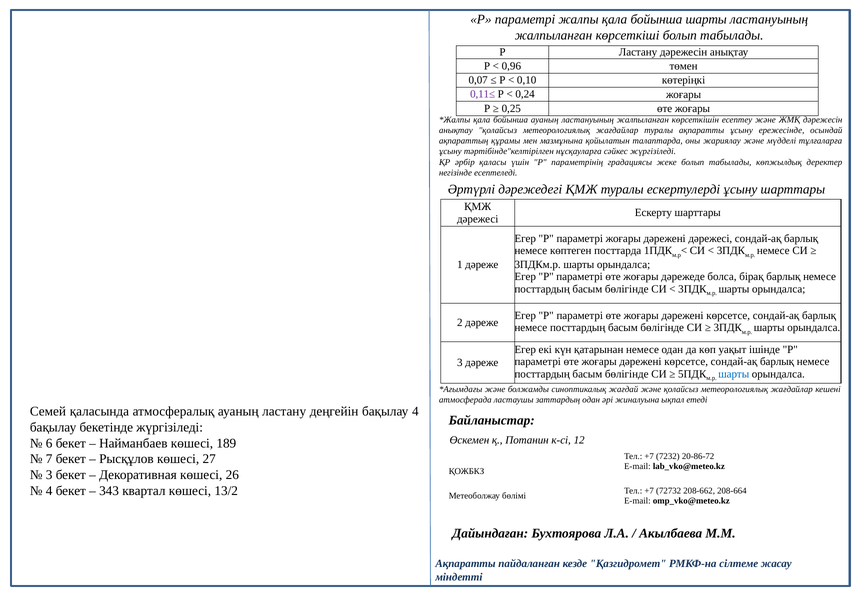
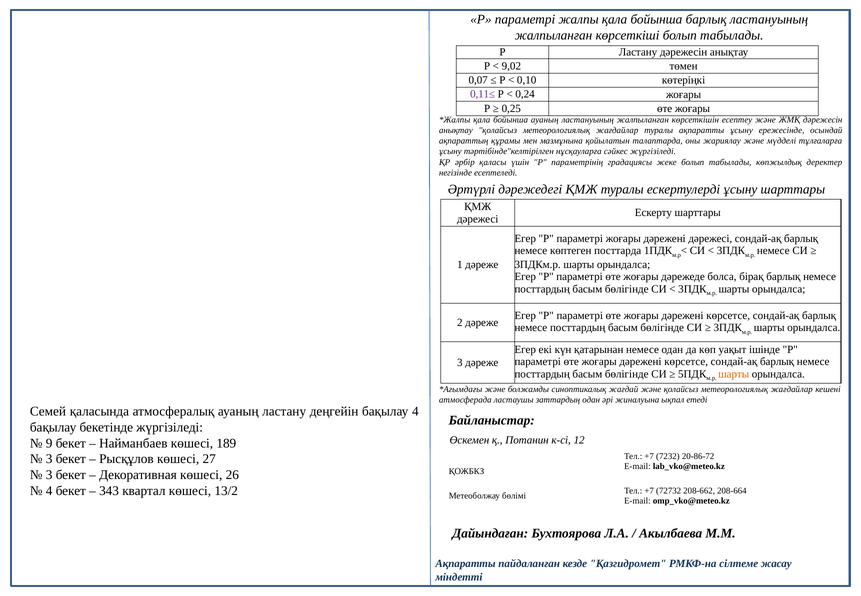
бойынша шарты: шарты -> барлық (706, 19)
0,96: 0,96 -> 9,02 (511, 66)
шарты colour: blue -> orange (734, 374)
6: 6 -> 9 (49, 443)
7: 7 -> 3 (49, 459)
